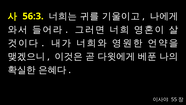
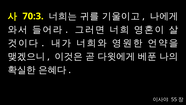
56:3: 56:3 -> 70:3 (33, 16)
